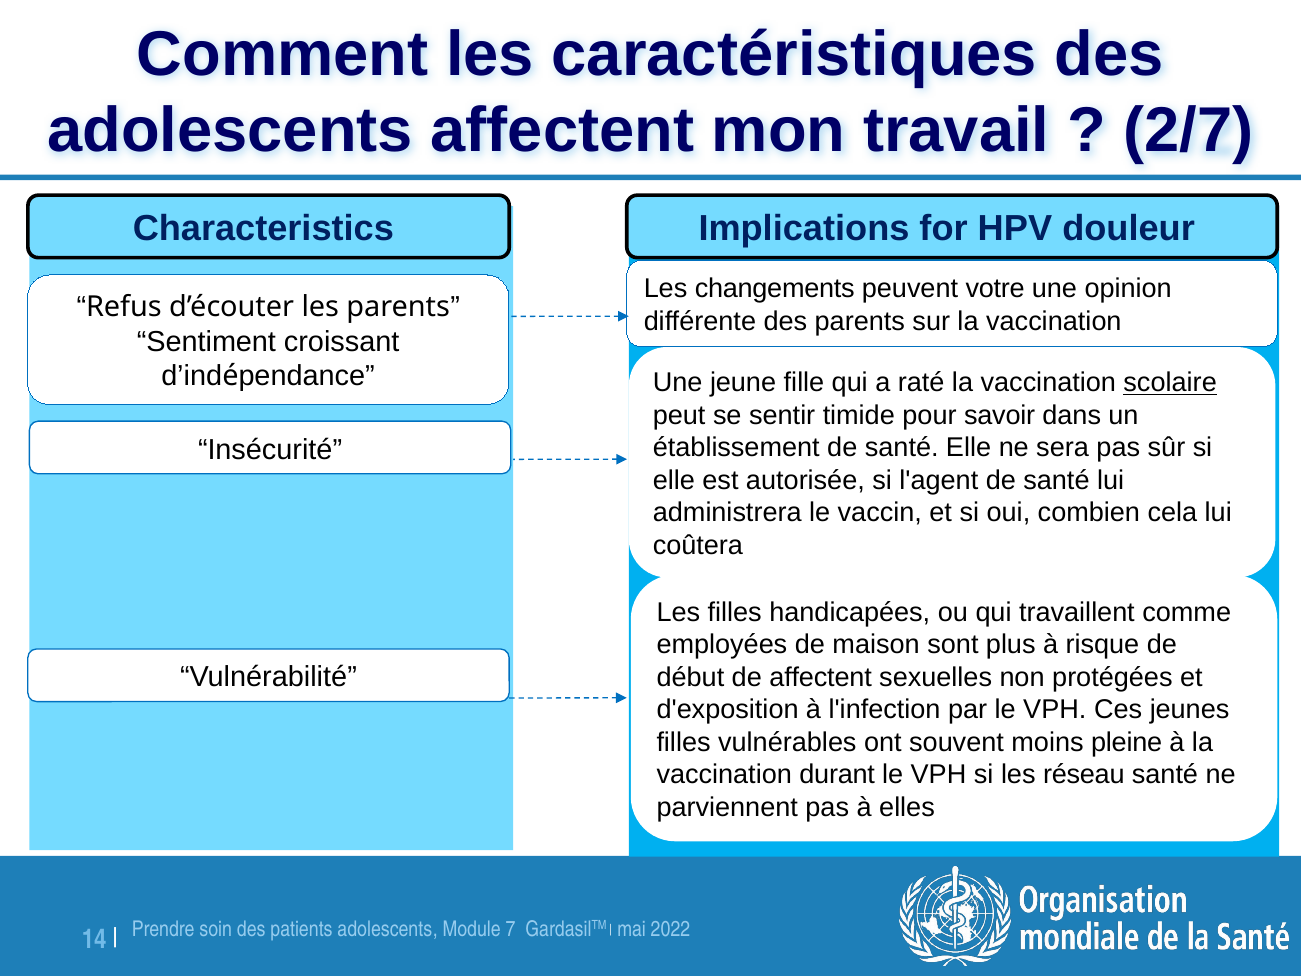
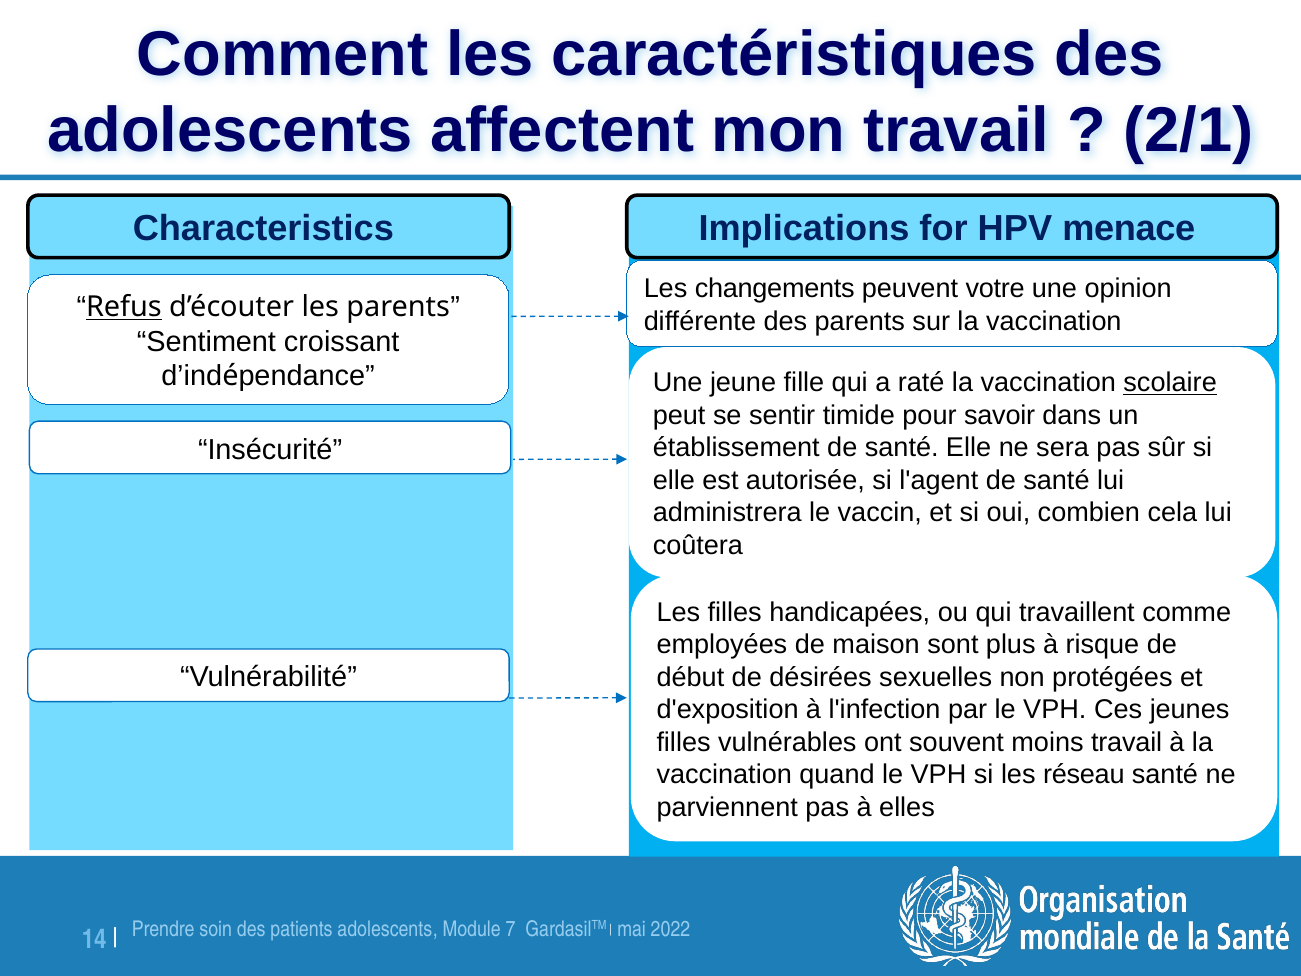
2/7: 2/7 -> 2/1 (1189, 130)
douleur: douleur -> menace (1129, 229)
Refus underline: none -> present (124, 307)
de affectent: affectent -> désirées (821, 677)
moins pleine: pleine -> travail (1127, 742)
durant: durant -> quand (837, 775)
